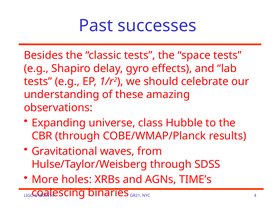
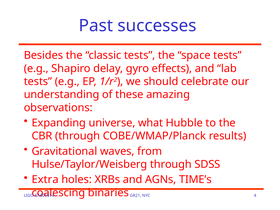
class: class -> what (151, 123)
More: More -> Extra (45, 180)
